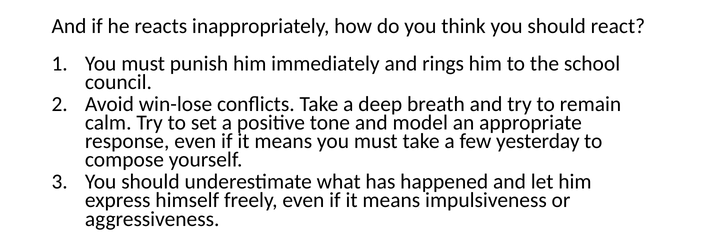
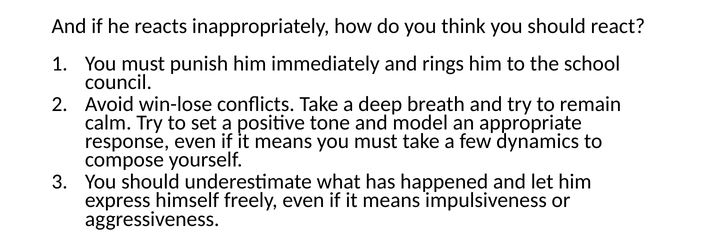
yesterday: yesterday -> dynamics (538, 141)
